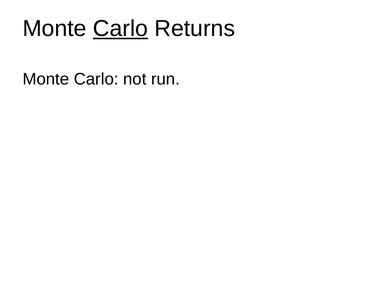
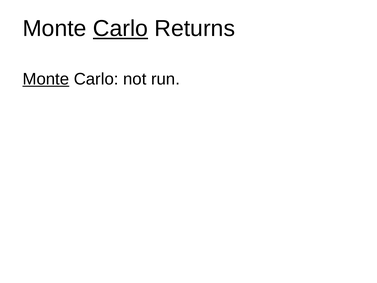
Monte underline: none -> present (46, 79)
